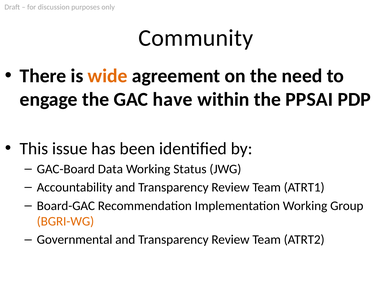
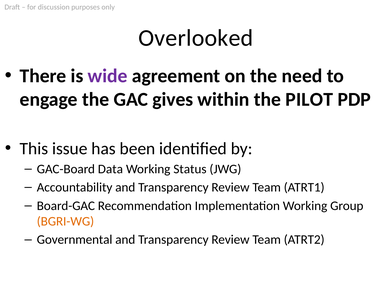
Community: Community -> Overlooked (196, 38)
wide colour: orange -> purple (108, 76)
have: have -> gives (173, 99)
PPSAI: PPSAI -> PILOT (309, 99)
